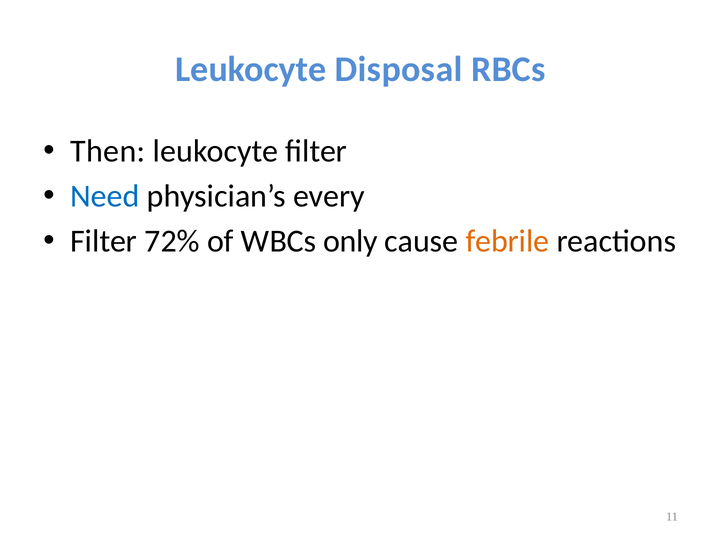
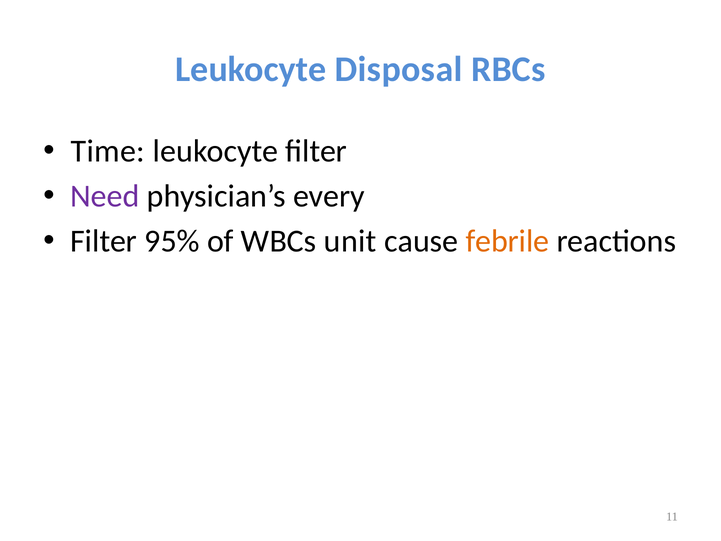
Then: Then -> Time (108, 151)
Need colour: blue -> purple (105, 196)
72%: 72% -> 95% (172, 241)
only: only -> unit (350, 241)
